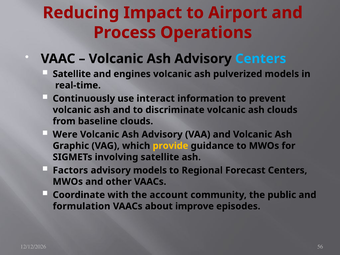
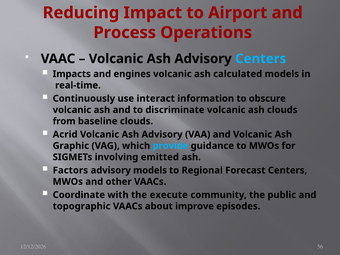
Satellite: Satellite -> Impacts (72, 74)
pulverized: pulverized -> calculated (238, 74)
prevent: prevent -> obscure (267, 99)
Were: Were -> Acrid (65, 134)
provide colour: yellow -> light blue (170, 146)
involving satellite: satellite -> emitted (160, 157)
account: account -> execute (169, 195)
formulation: formulation -> topographic (82, 206)
